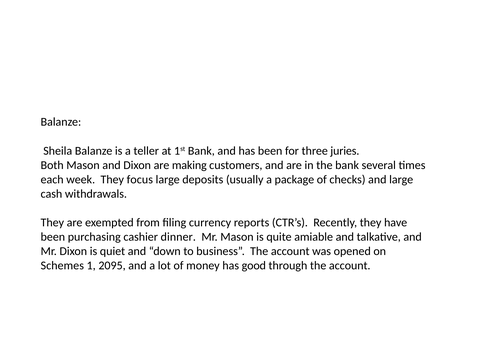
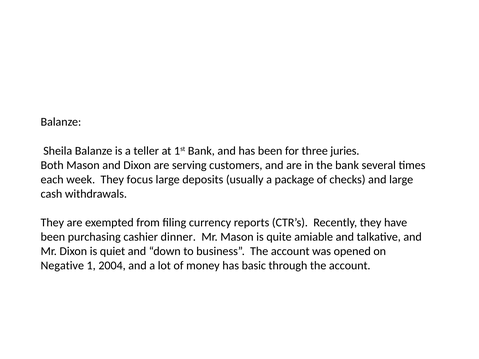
making: making -> serving (189, 165)
Schemes: Schemes -> Negative (62, 266)
2095: 2095 -> 2004 (112, 266)
good: good -> basic (254, 266)
